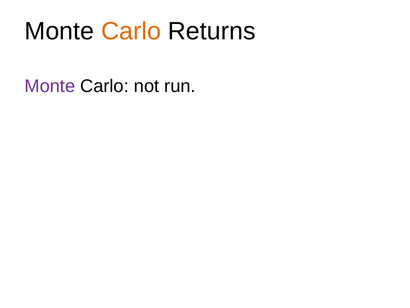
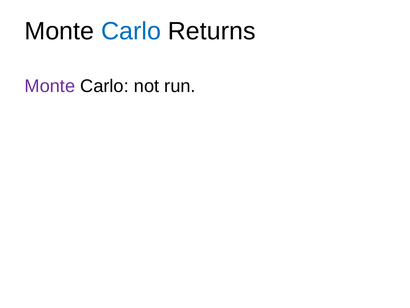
Carlo colour: orange -> blue (131, 31)
